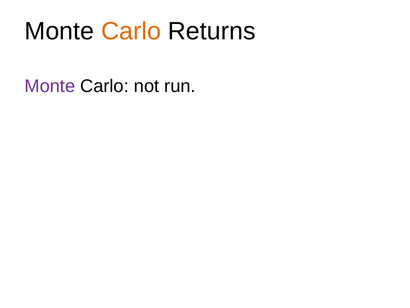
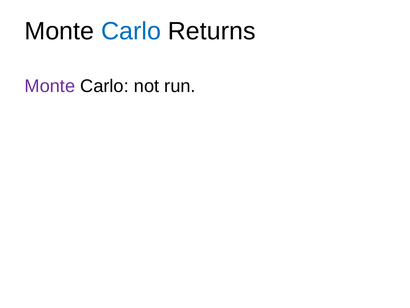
Carlo colour: orange -> blue (131, 31)
